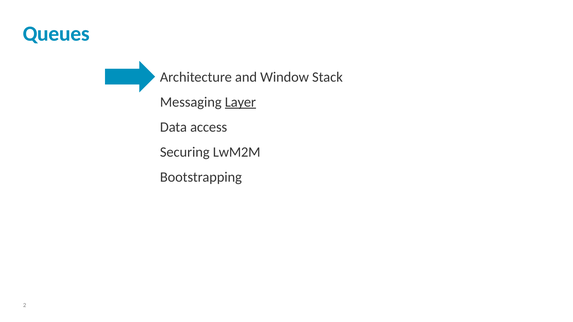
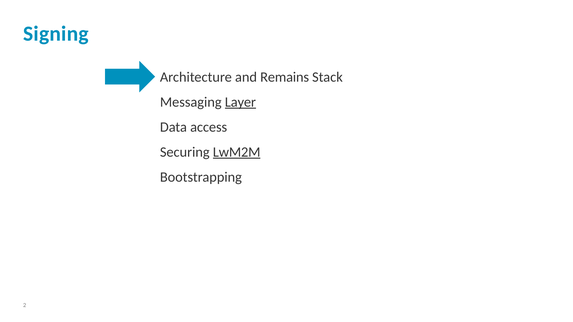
Queues: Queues -> Signing (56, 34)
Window: Window -> Remains (285, 77)
LwM2M underline: none -> present (237, 152)
